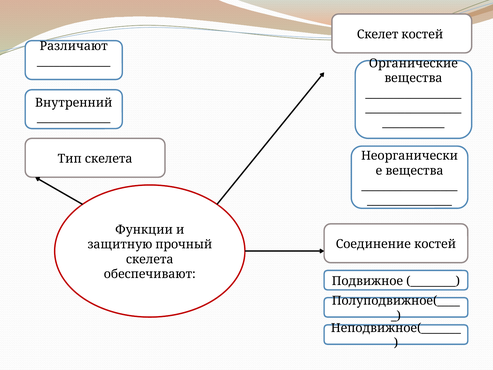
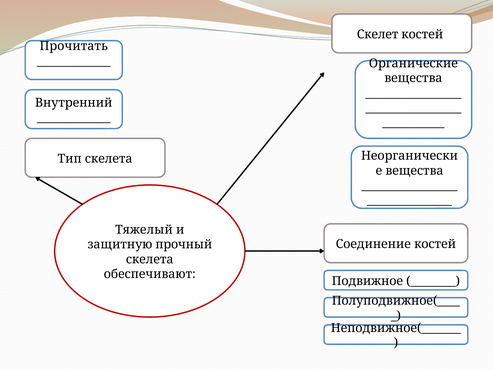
Различают: Различают -> Прочитать (74, 46)
Функции: Функции -> Тяжелый (144, 230)
